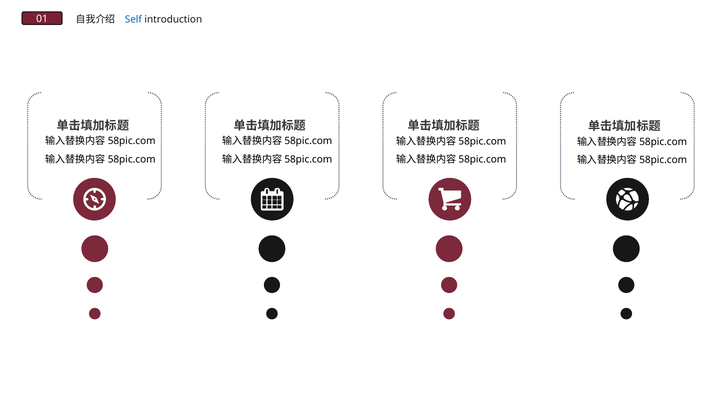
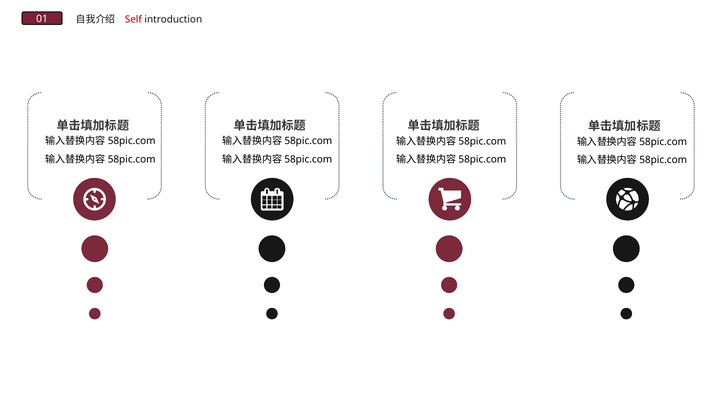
Self colour: blue -> red (133, 19)
